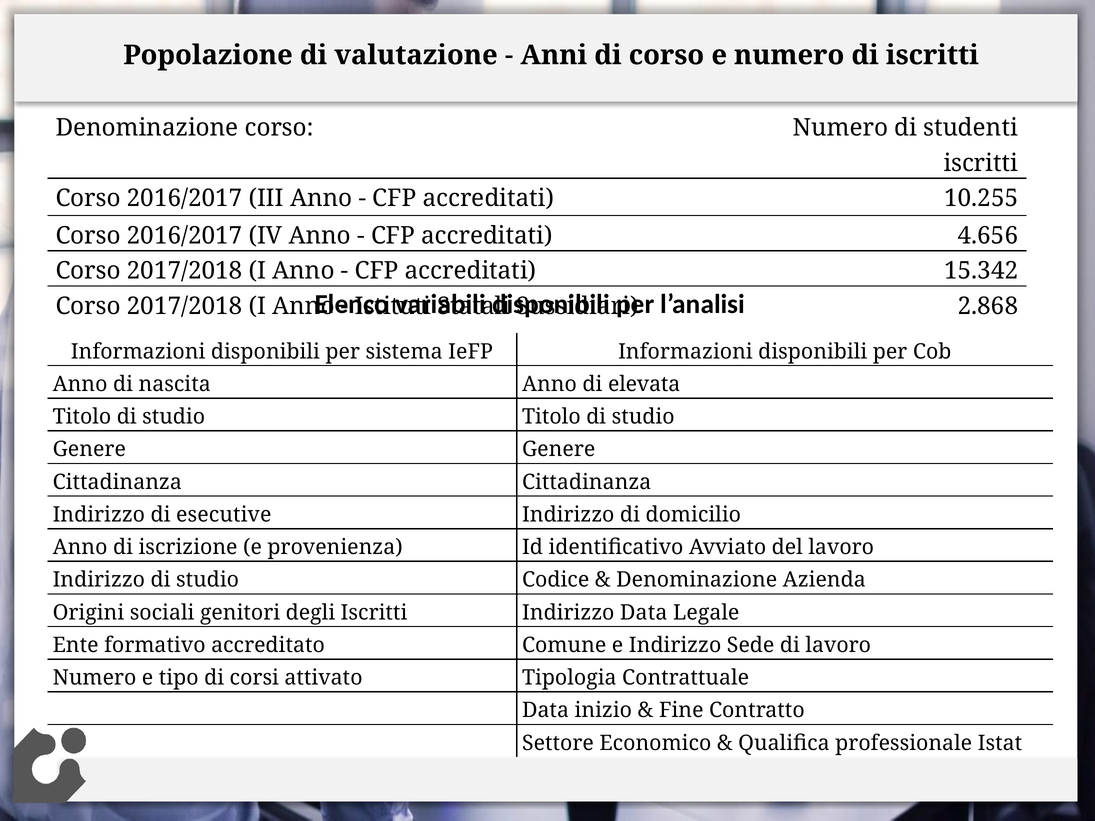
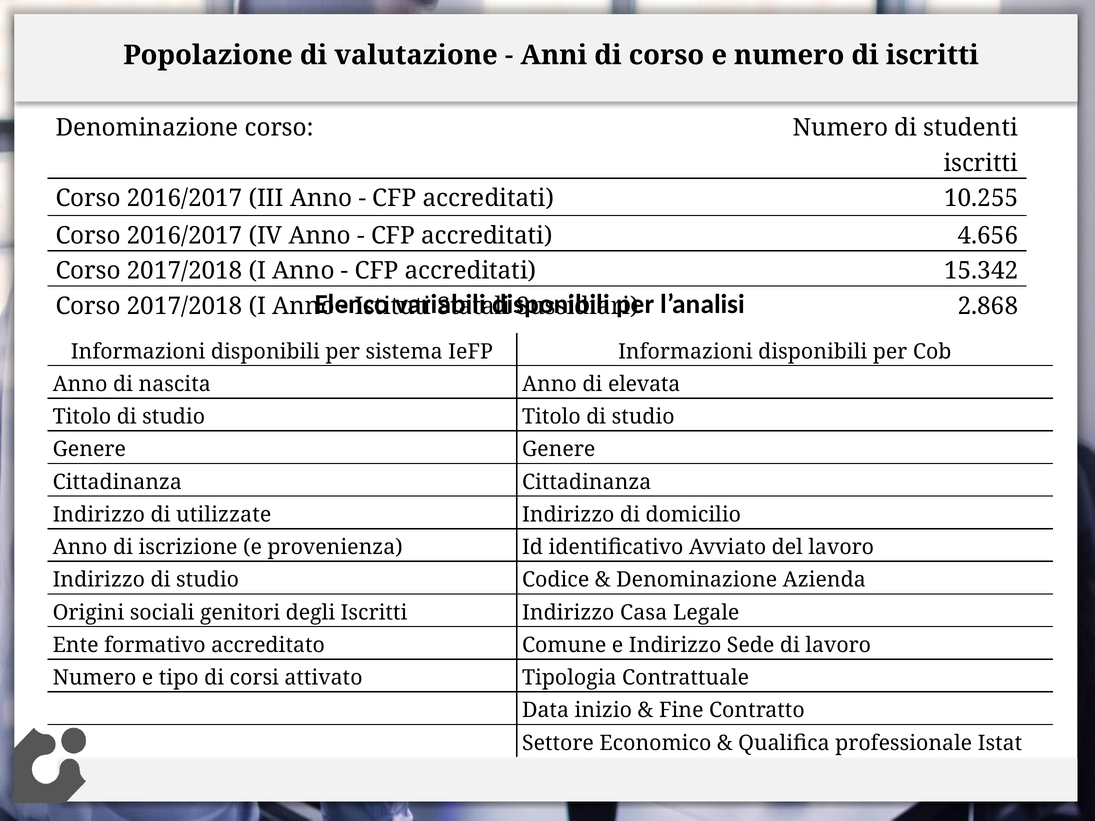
esecutive: esecutive -> utilizzate (224, 515)
Indirizzo Data: Data -> Casa (644, 613)
